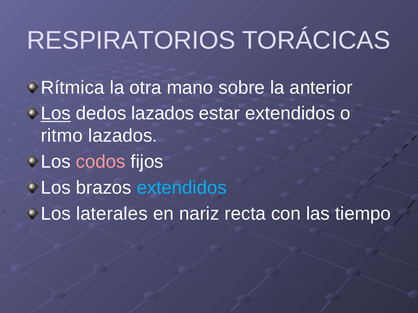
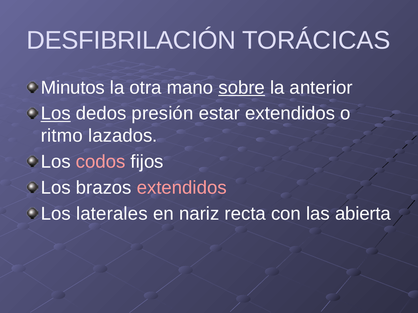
RESPIRATORIOS: RESPIRATORIOS -> DESFIBRILACIÓN (131, 40)
Rítmica: Rítmica -> Minutos (73, 88)
sobre underline: none -> present (242, 88)
dedos lazados: lazados -> presión (163, 114)
extendidos colour: light blue -> pink (182, 188)
tiempo: tiempo -> abierta (363, 214)
